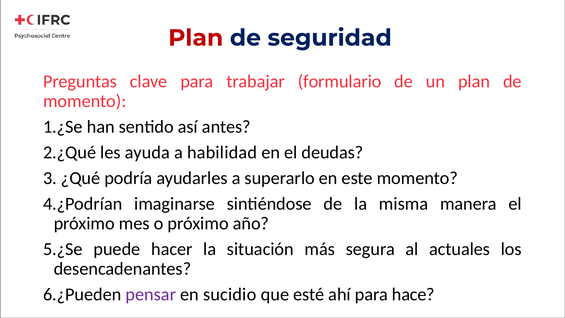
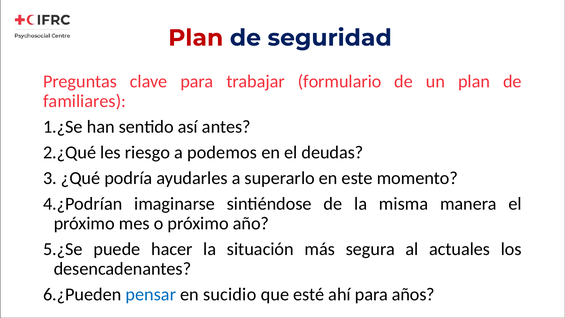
momento: momento -> familiares (85, 101)
ayuda: ayuda -> riesgo (147, 152)
habilidad: habilidad -> podemos (222, 152)
pensar colour: purple -> blue (151, 294)
hace: hace -> años (413, 294)
